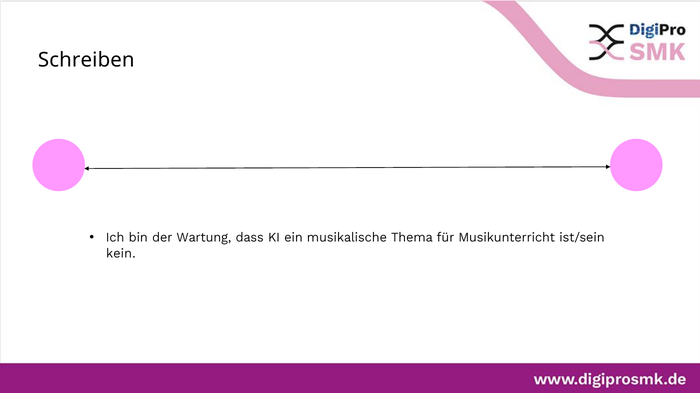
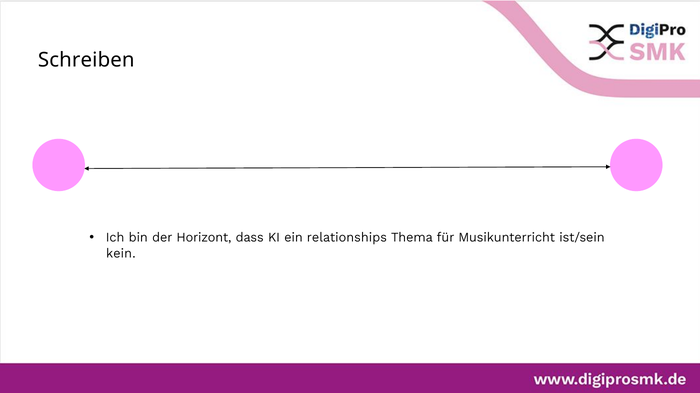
Wartung: Wartung -> Horizont (204, 238)
musikalische: musikalische -> relationships (347, 238)
